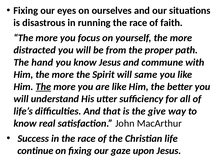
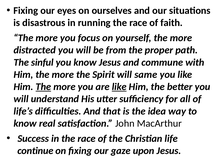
hand: hand -> sinful (42, 62)
like underline: none -> present (119, 87)
give: give -> idea (157, 111)
